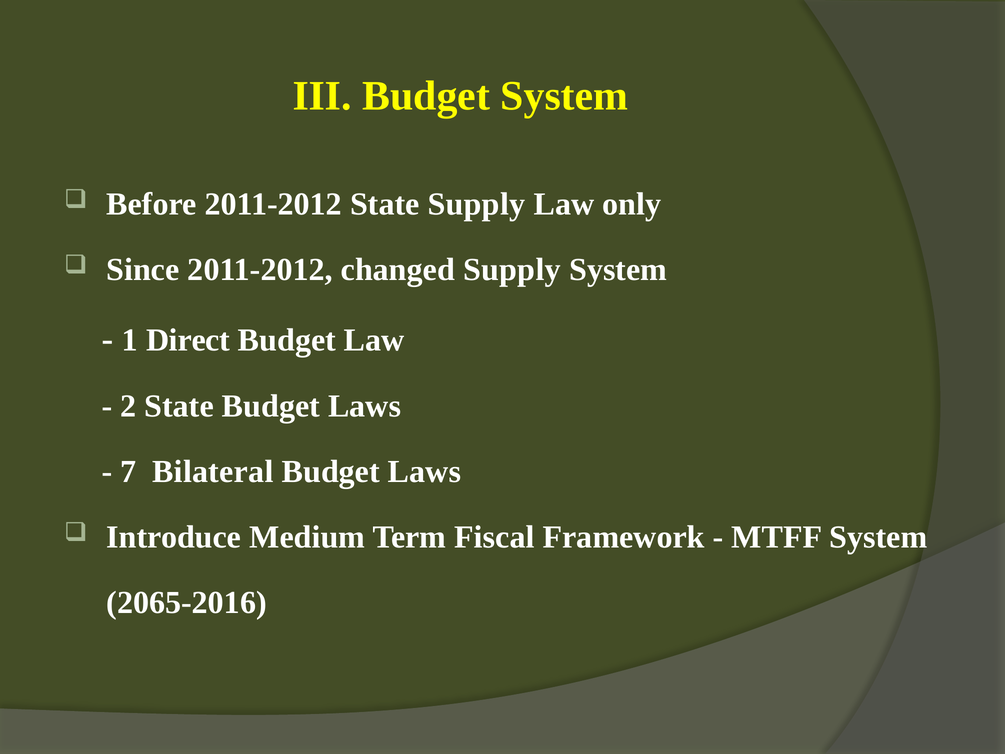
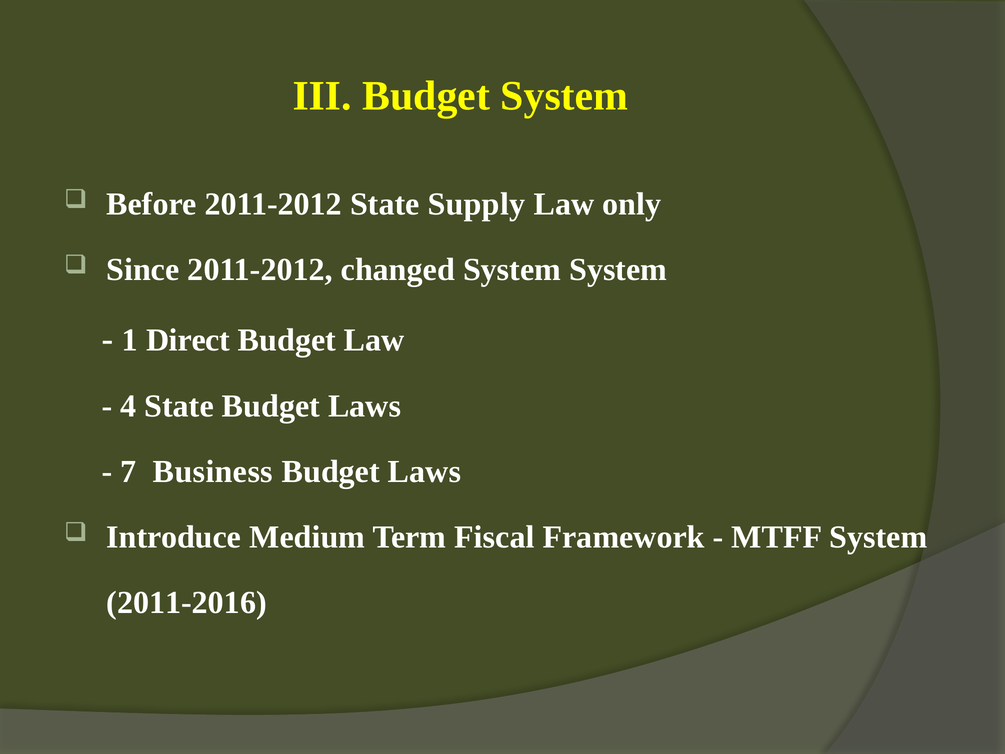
changed Supply: Supply -> System (512, 270)
2: 2 -> 4 (128, 406)
Bilateral: Bilateral -> Business (213, 472)
2065-2016: 2065-2016 -> 2011-2016 (187, 602)
